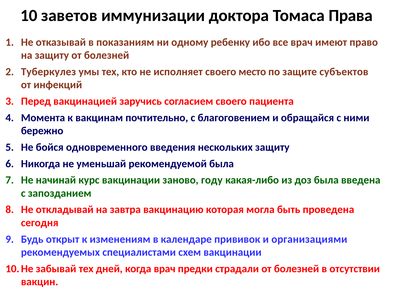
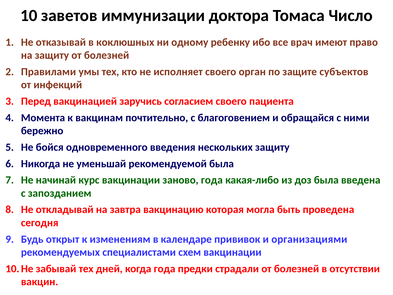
Права: Права -> Число (351, 15)
показаниям: показаниям -> коклюшных (125, 42)
Туберкулез: Туберкулез -> Правилами (48, 72)
место: место -> орган (252, 72)
заново году: году -> года (212, 180)
когда врач: врач -> года (165, 268)
